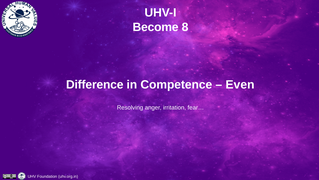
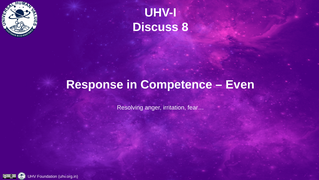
Become: Become -> Discuss (155, 27)
Difference: Difference -> Response (95, 84)
